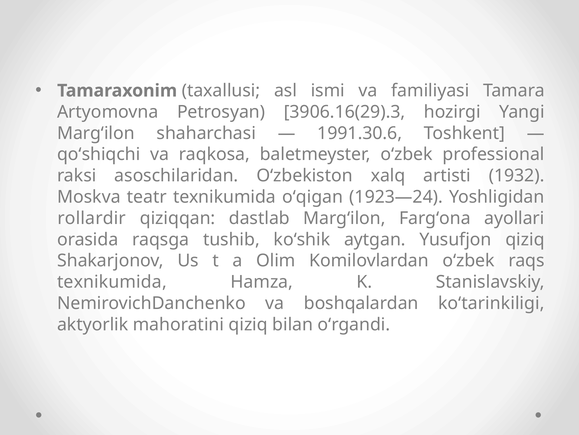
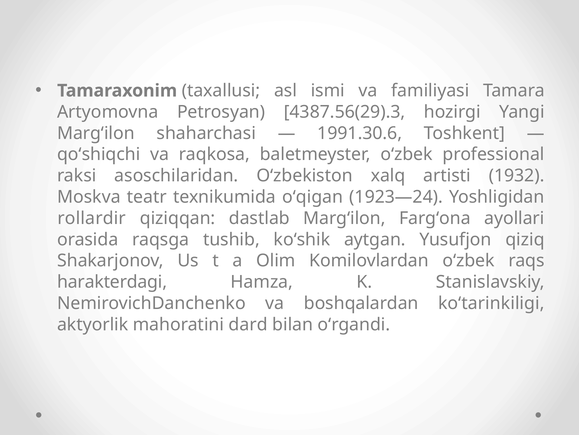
3906.16(29).3: 3906.16(29).3 -> 4387.56(29).3 (344, 112)
texnikumida: texnikumida -> harakterdagi (112, 282)
mahoratini qiziq: qiziq -> dard (248, 324)
